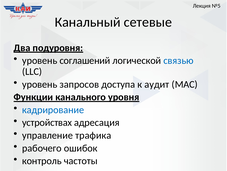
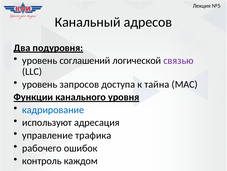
сетевые: сетевые -> адресов (148, 22)
связью colour: blue -> purple (178, 60)
аудит: аудит -> тайна (157, 84)
устройствах: устройствах -> используют (47, 122)
частоты: частоты -> каждом (81, 160)
